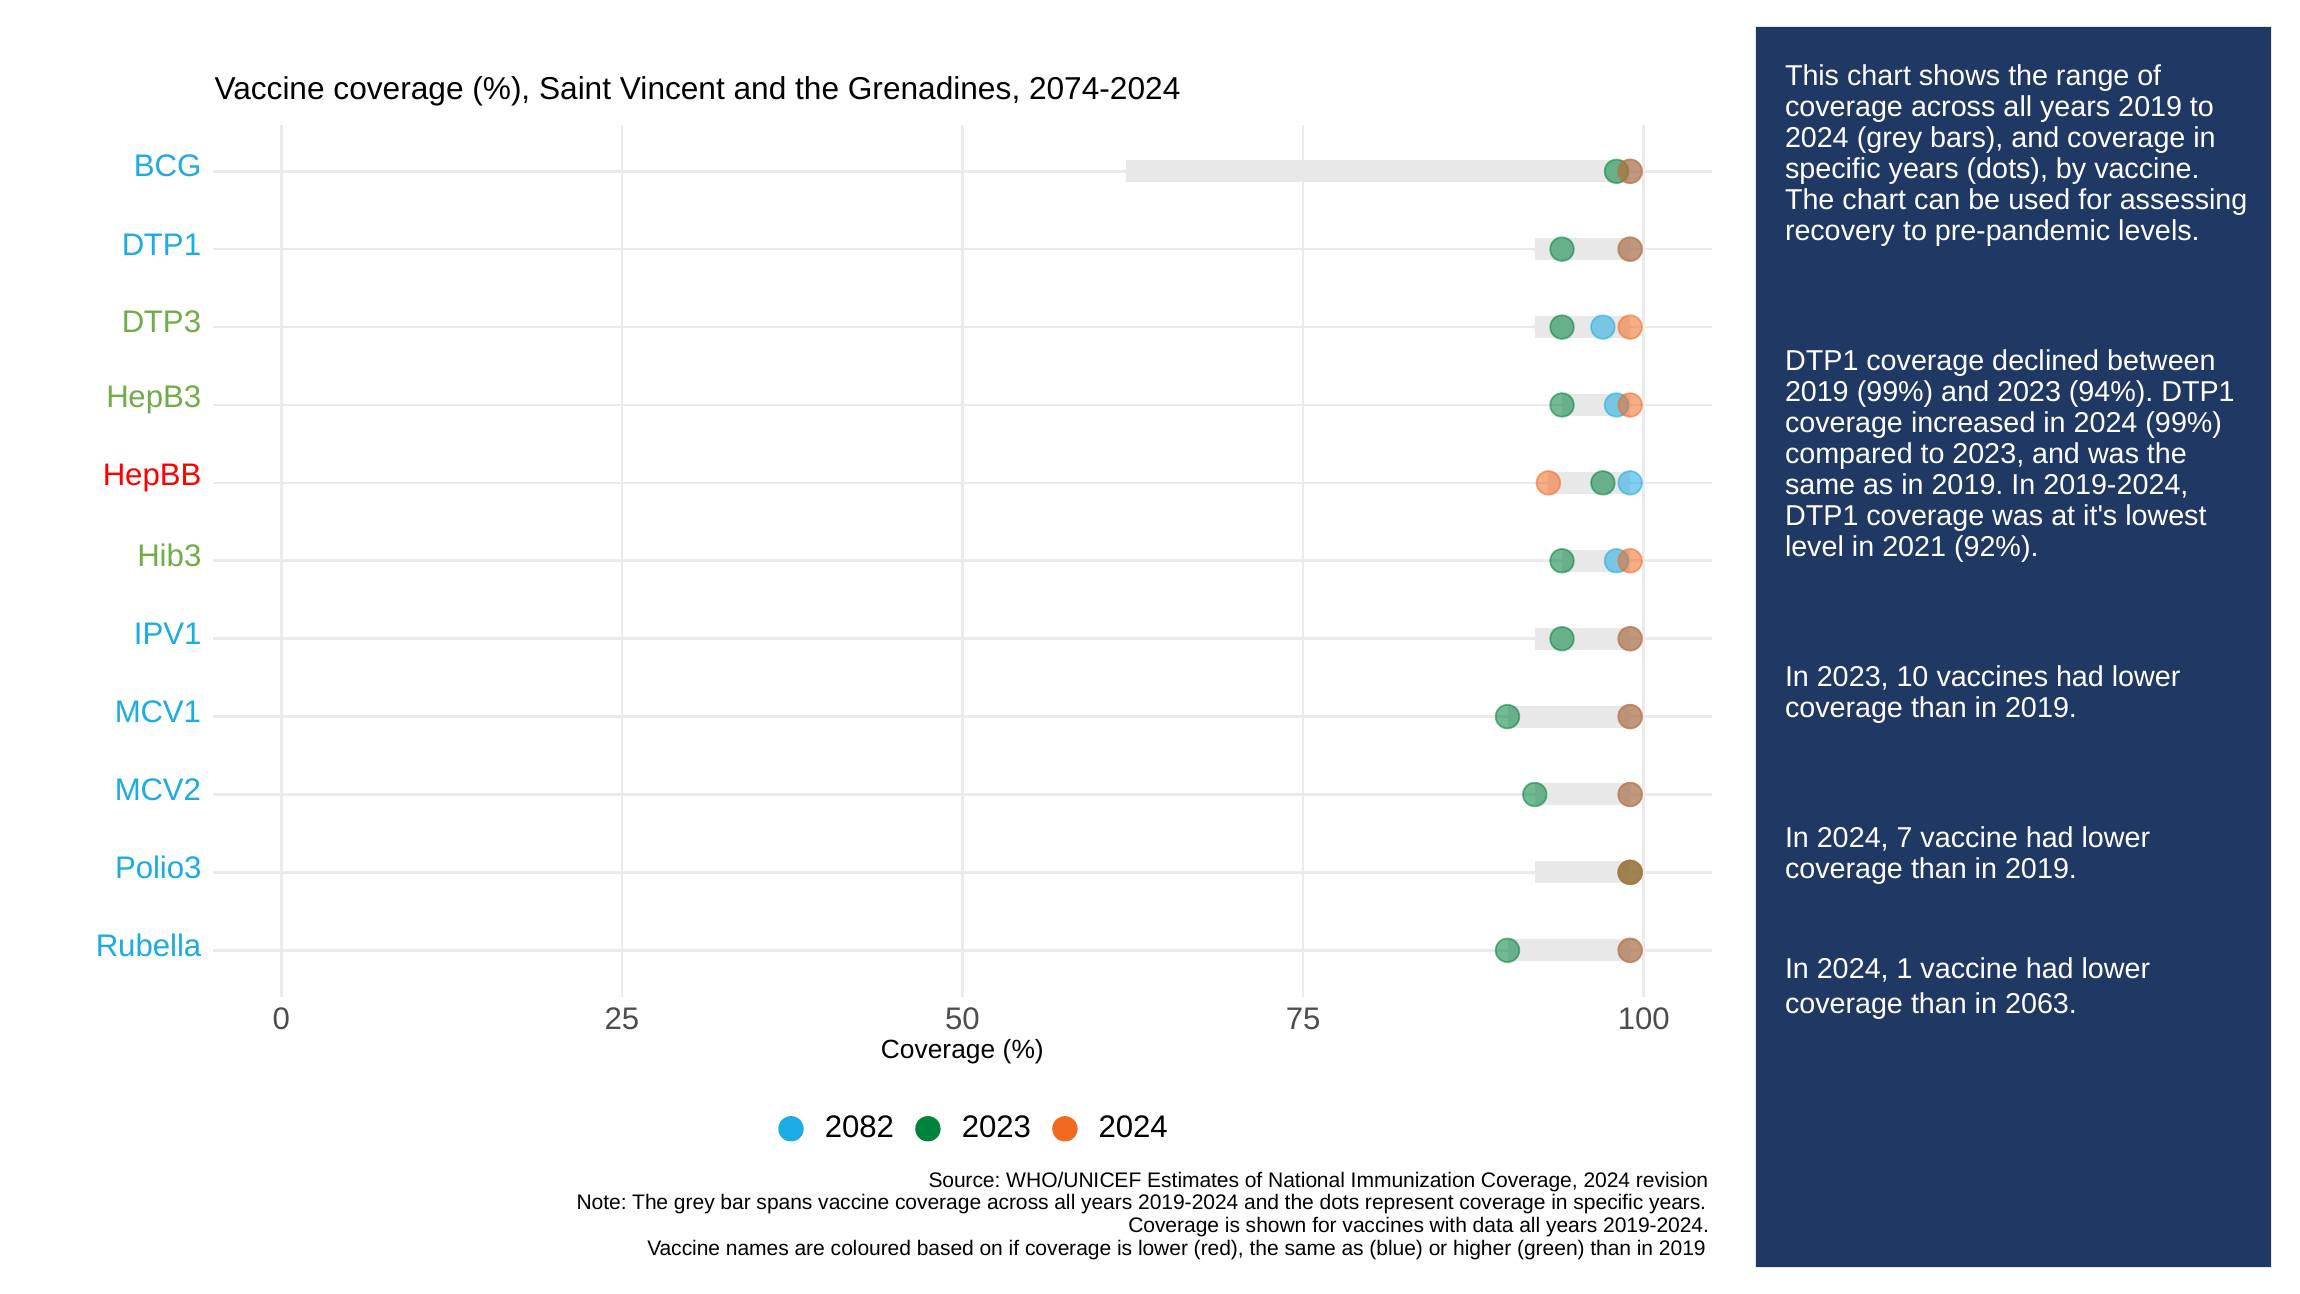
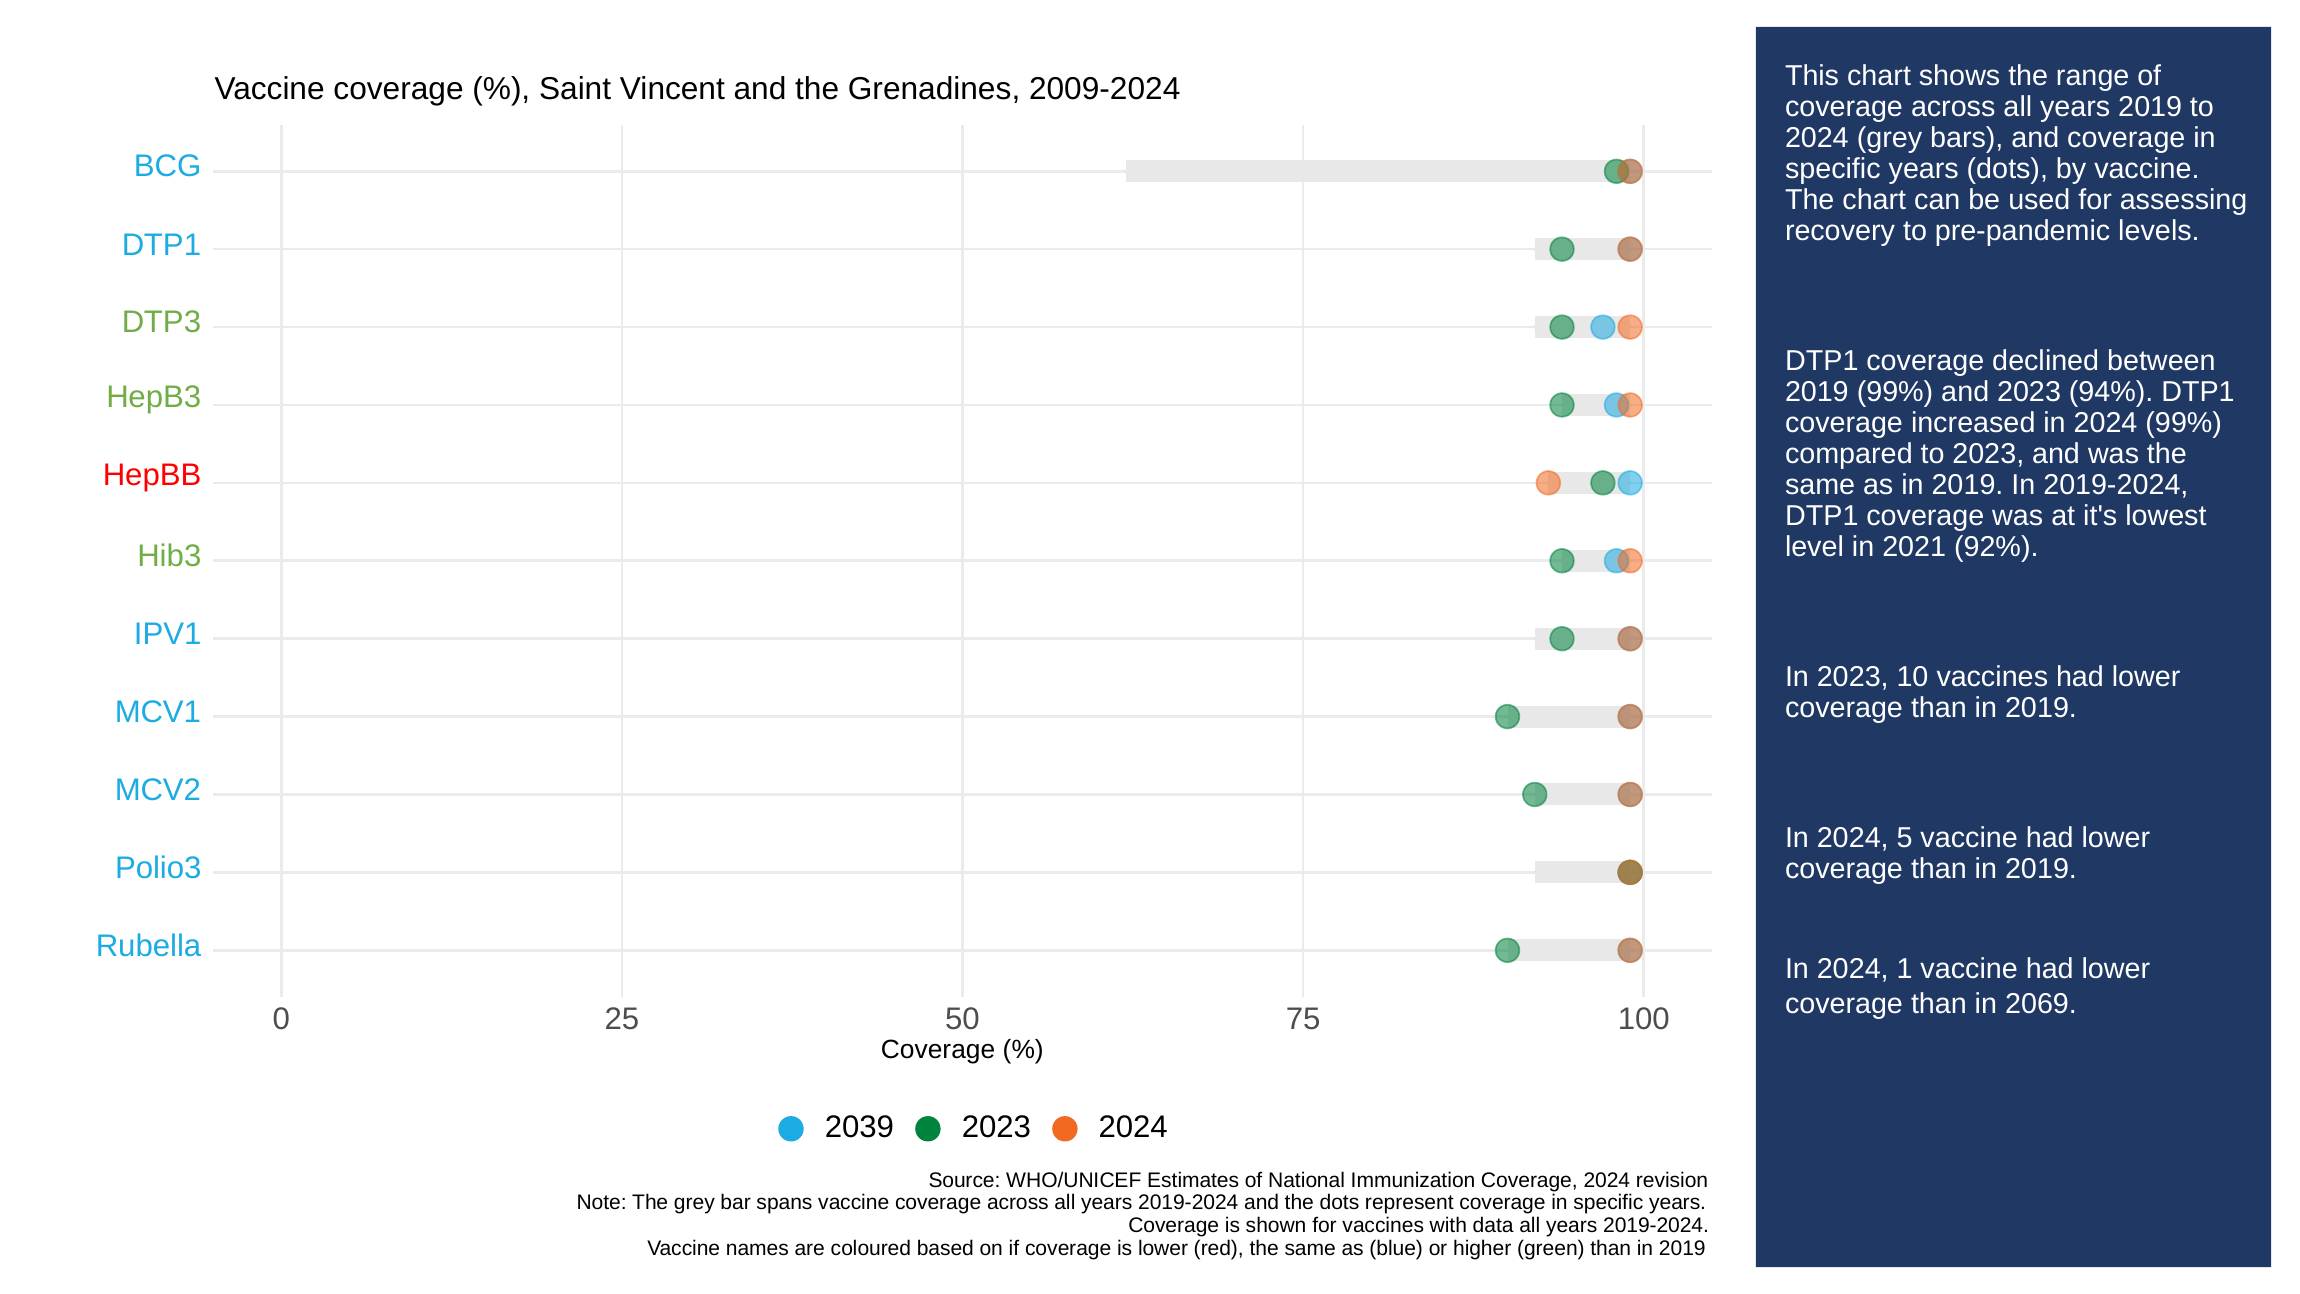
2074-2024: 2074-2024 -> 2009-2024 (1105, 89)
7: 7 -> 5 (1905, 838)
2063: 2063 -> 2069 (2041, 1003)
2082: 2082 -> 2039 (859, 1127)
